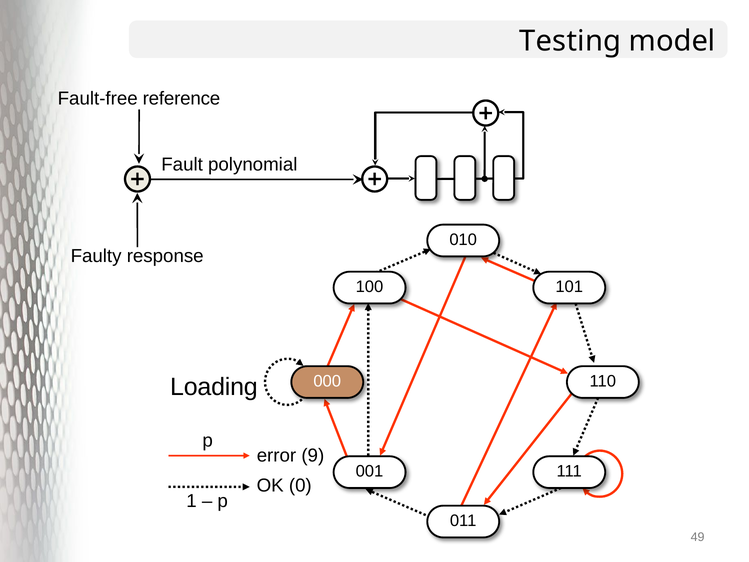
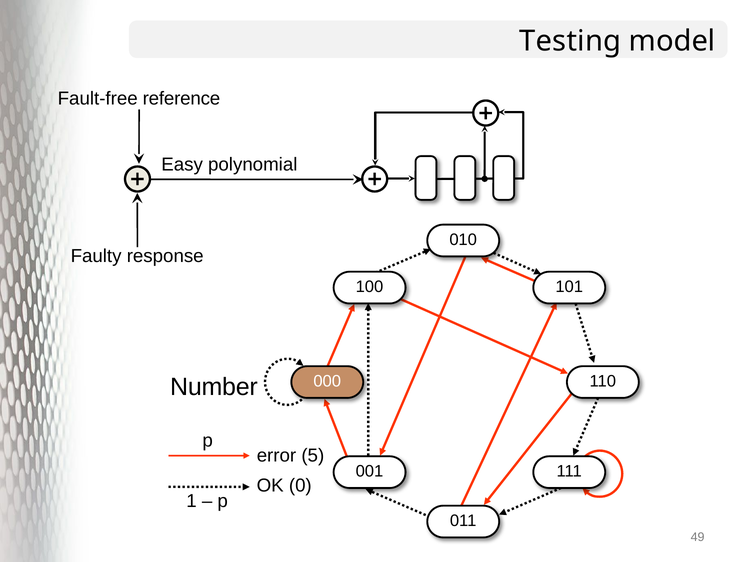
Fault: Fault -> Easy (182, 165)
Loading: Loading -> Number (214, 387)
9: 9 -> 5 (313, 455)
